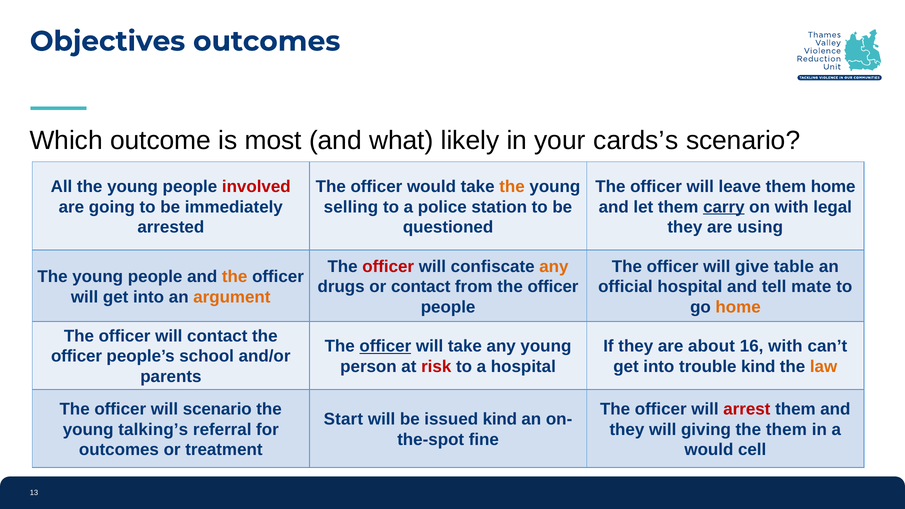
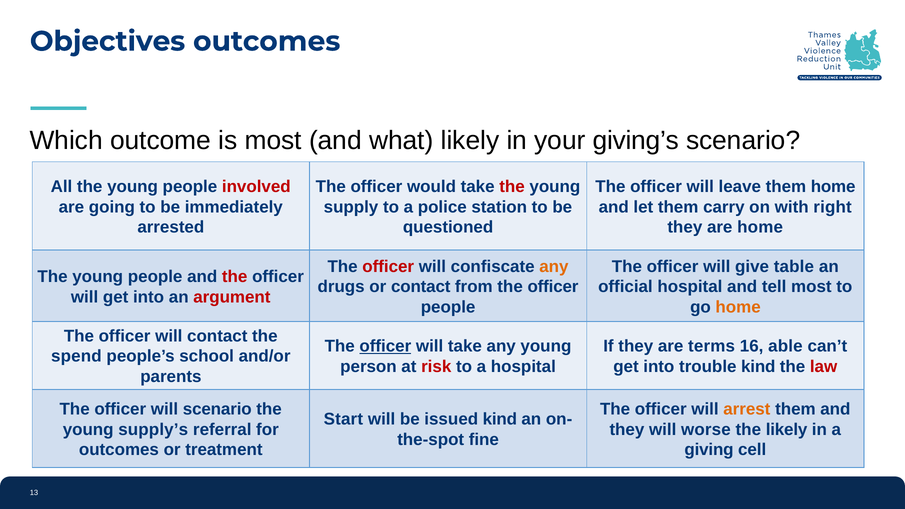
cards’s: cards’s -> giving’s (636, 141)
the colour: orange -> red (512, 187)
selling: selling -> supply (351, 207)
carry underline: present -> none (724, 207)
legal: legal -> right (833, 207)
are using: using -> home (760, 227)
the colour: orange -> red (235, 277)
tell mate: mate -> most (811, 287)
argument colour: orange -> red (232, 297)
about: about -> terms (712, 346)
16 with: with -> able (785, 346)
officer: officer -> spend (76, 356)
law colour: orange -> red (824, 367)
arrest colour: red -> orange (747, 409)
talking’s: talking’s -> supply’s (153, 429)
giving: giving -> worse (706, 429)
the them: them -> likely (787, 429)
would: would -> giving (709, 450)
